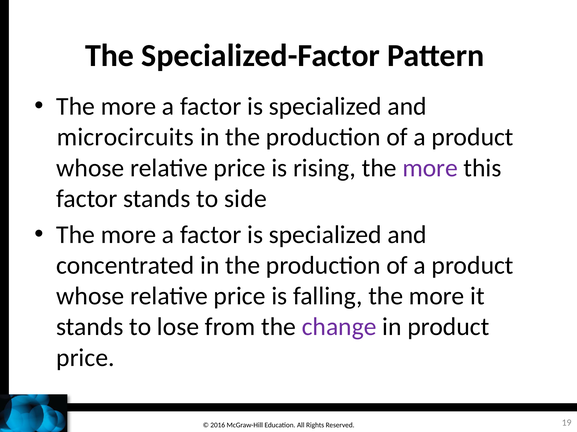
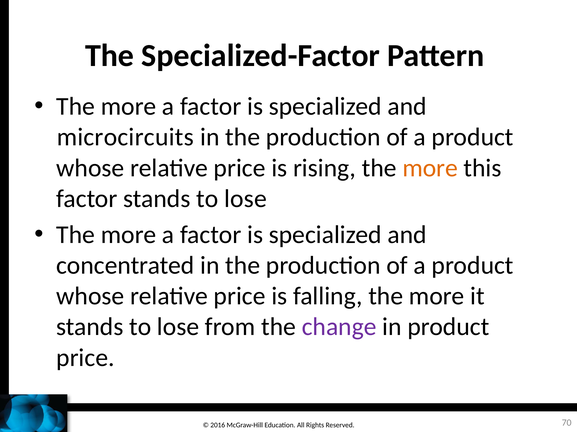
more colour: purple -> orange (430, 168)
factor stands to side: side -> lose (245, 199)
19: 19 -> 70 (567, 423)
